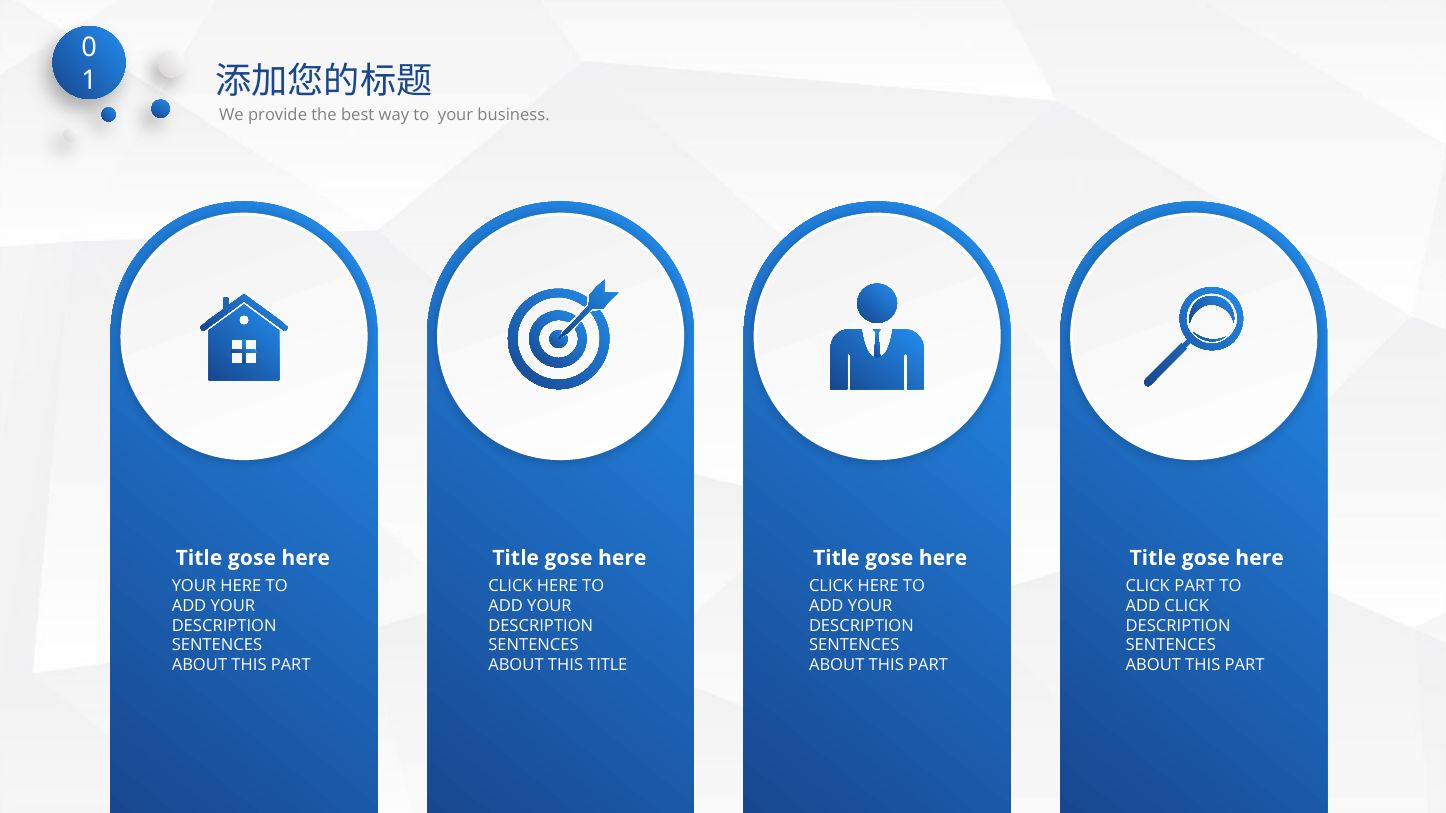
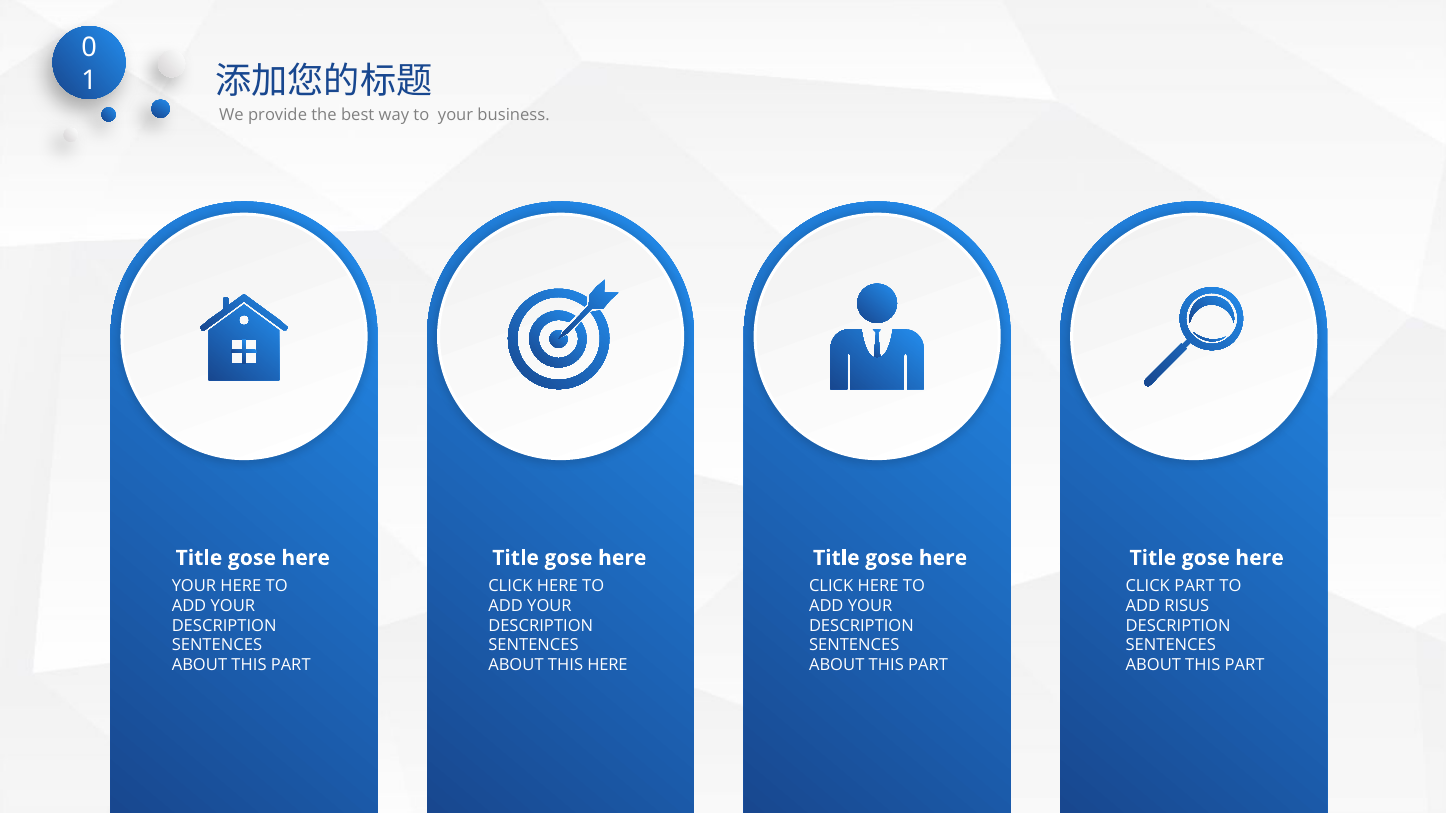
ADD CLICK: CLICK -> RISUS (1187, 606)
THIS TITLE: TITLE -> HERE (607, 666)
